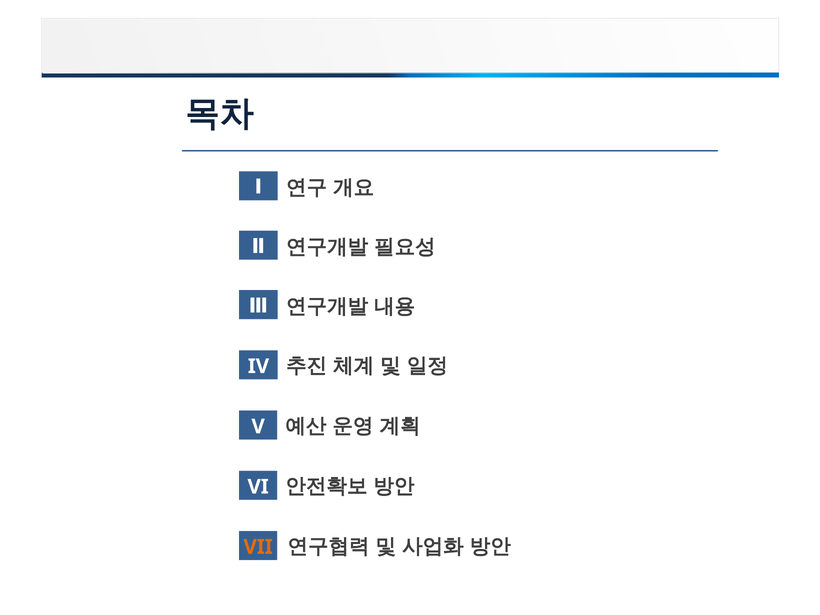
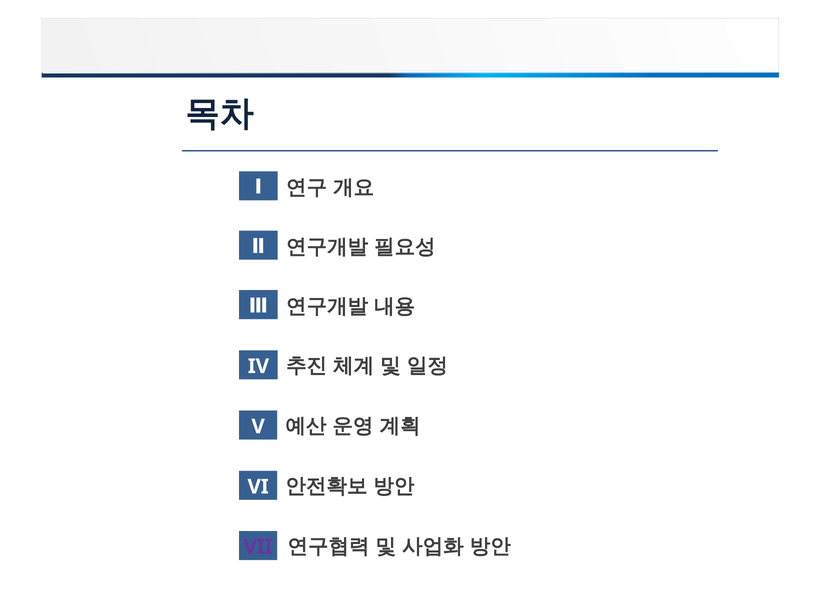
VII colour: orange -> purple (258, 547)
